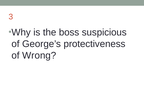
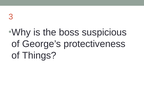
Wrong: Wrong -> Things (39, 55)
